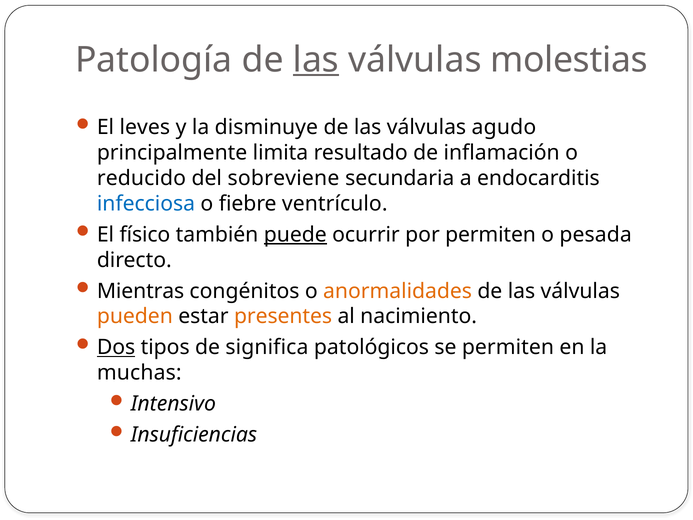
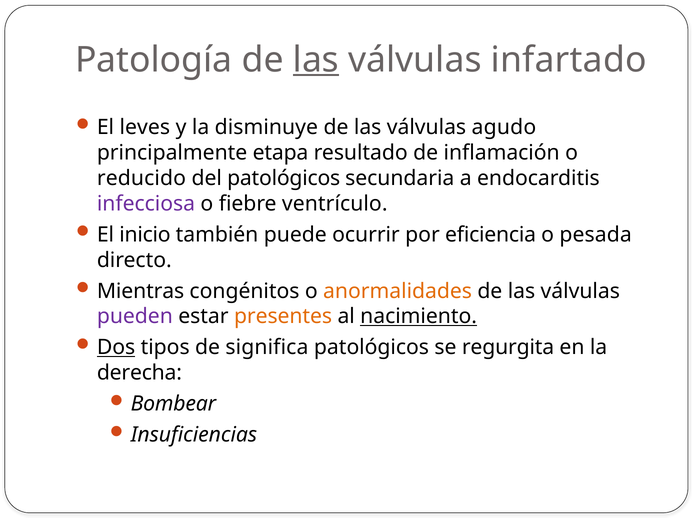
molestias: molestias -> infartado (569, 60)
limita: limita -> etapa (281, 153)
del sobreviene: sobreviene -> patológicos (284, 178)
infecciosa colour: blue -> purple (146, 204)
físico: físico -> inicio (145, 235)
puede underline: present -> none (295, 235)
por permiten: permiten -> eficiencia (491, 235)
pueden colour: orange -> purple (135, 316)
nacimiento underline: none -> present (419, 316)
se permiten: permiten -> regurgita (508, 347)
muchas: muchas -> derecha (139, 373)
Intensivo: Intensivo -> Bombear (173, 404)
